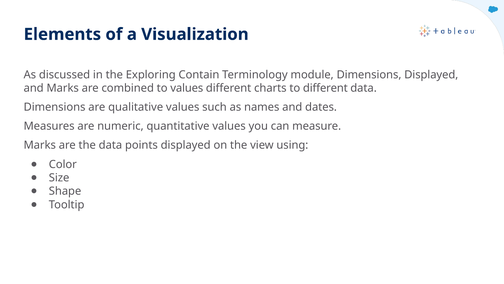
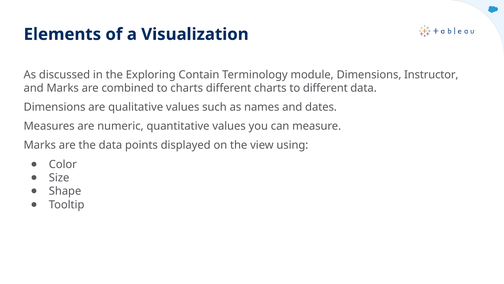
Dimensions Displayed: Displayed -> Instructor (431, 75)
to values: values -> charts (187, 88)
